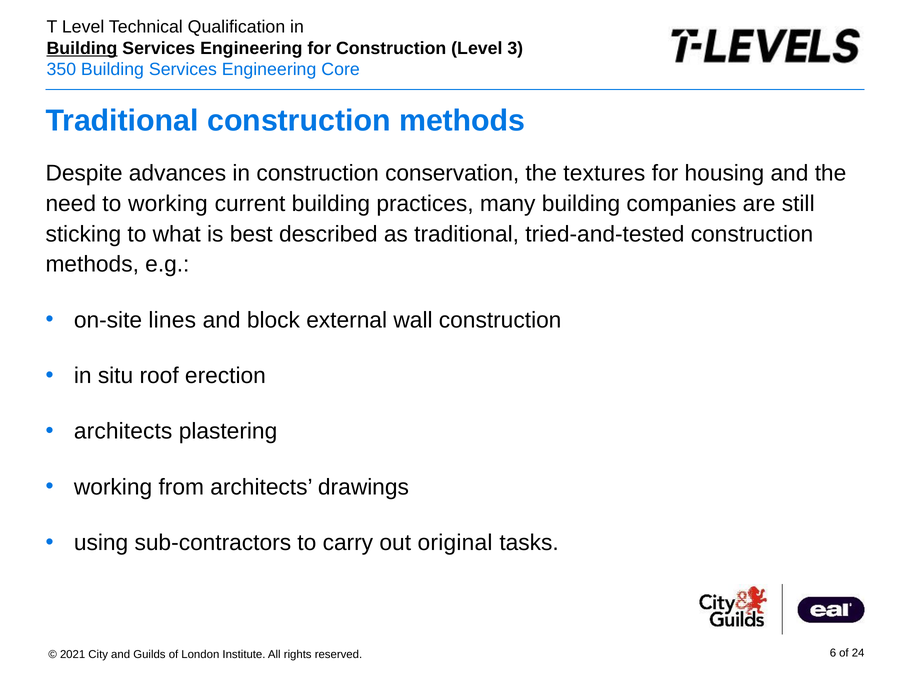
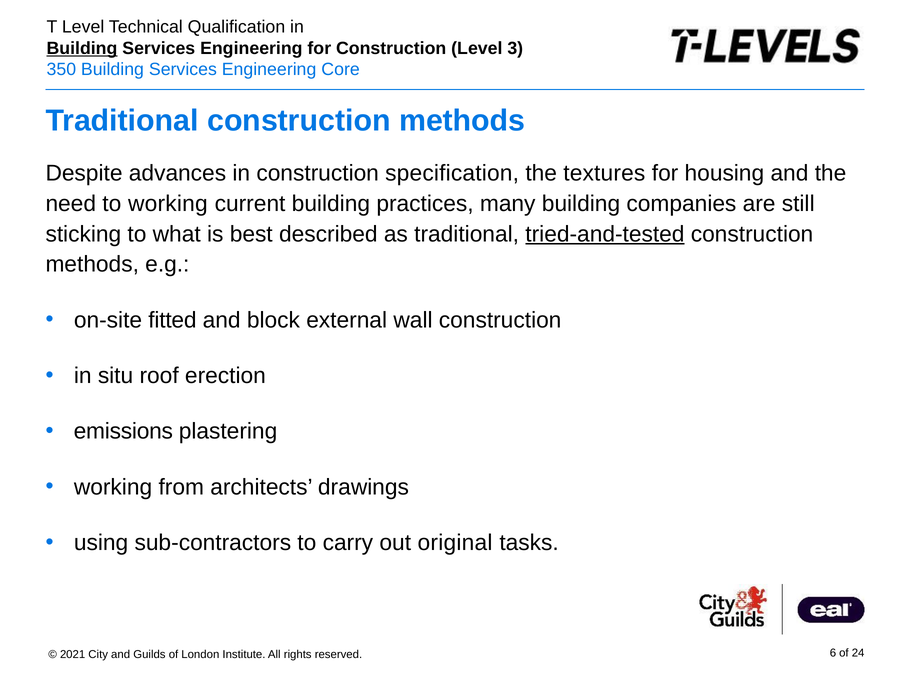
conservation: conservation -> specification (452, 173)
tried-and-tested underline: none -> present (605, 234)
lines: lines -> fitted (172, 320)
architects: architects -> emissions (123, 431)
